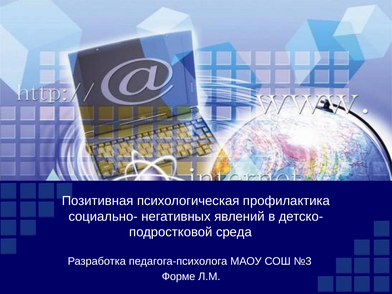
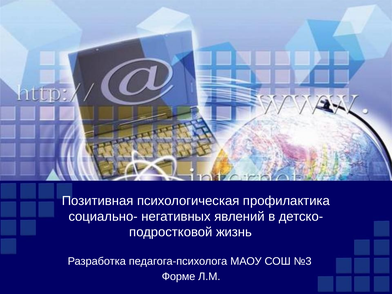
среда: среда -> жизнь (234, 232)
